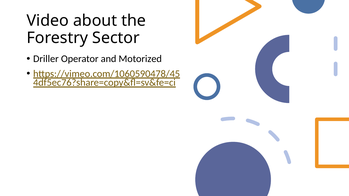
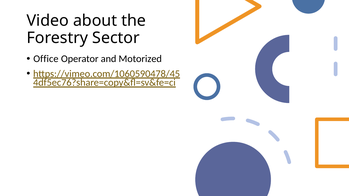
Driller: Driller -> Office (46, 59)
